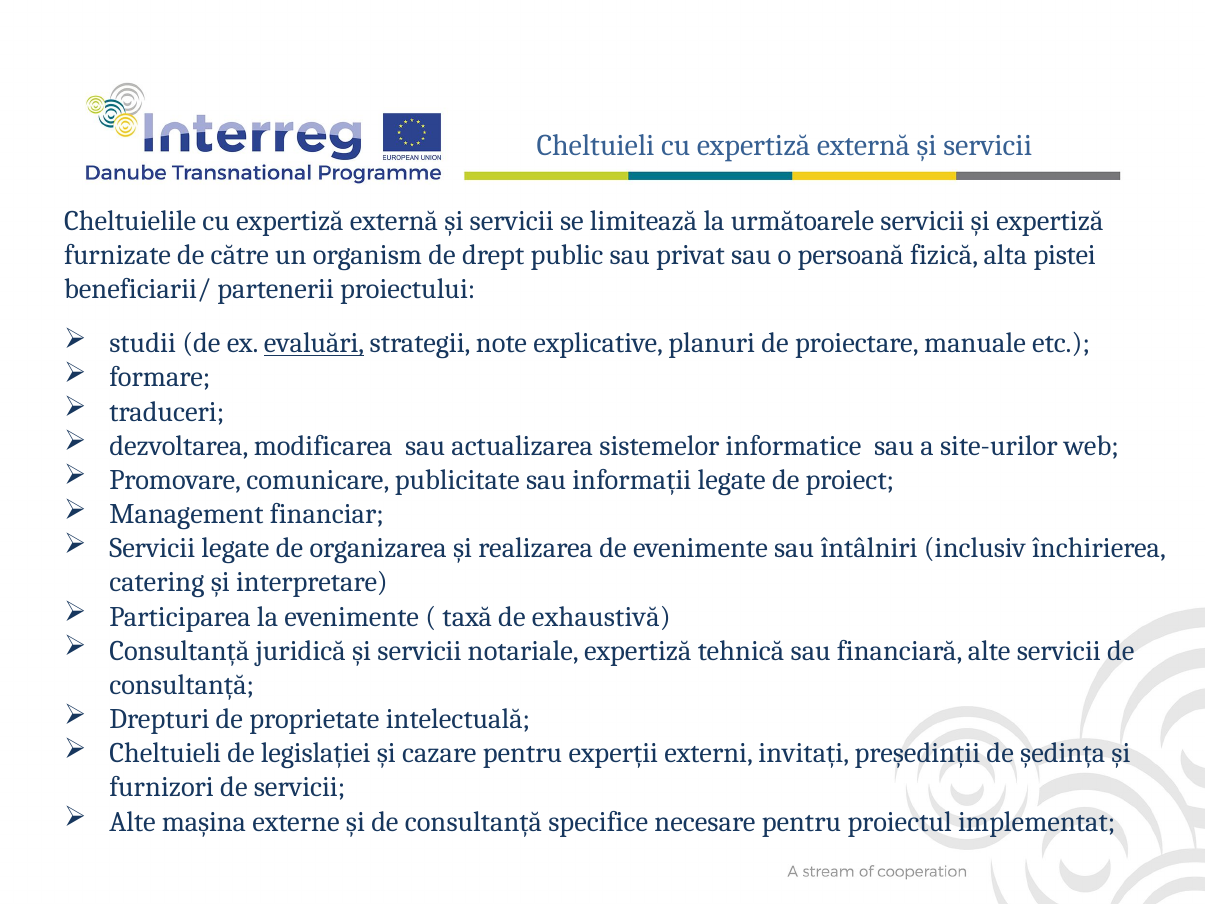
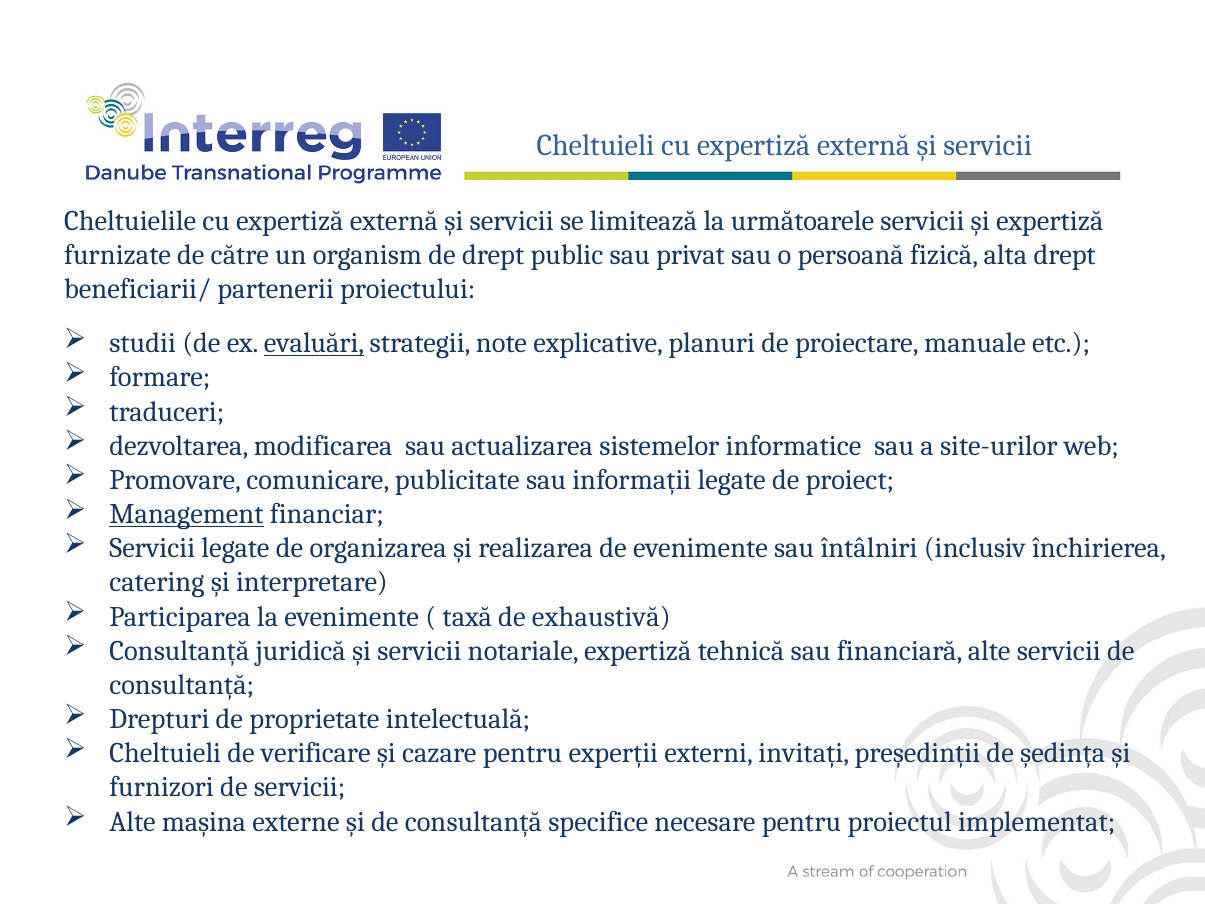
alta pistei: pistei -> drept (1065, 255)
Management underline: none -> present (187, 514)
legislației: legislației -> verificare (316, 753)
